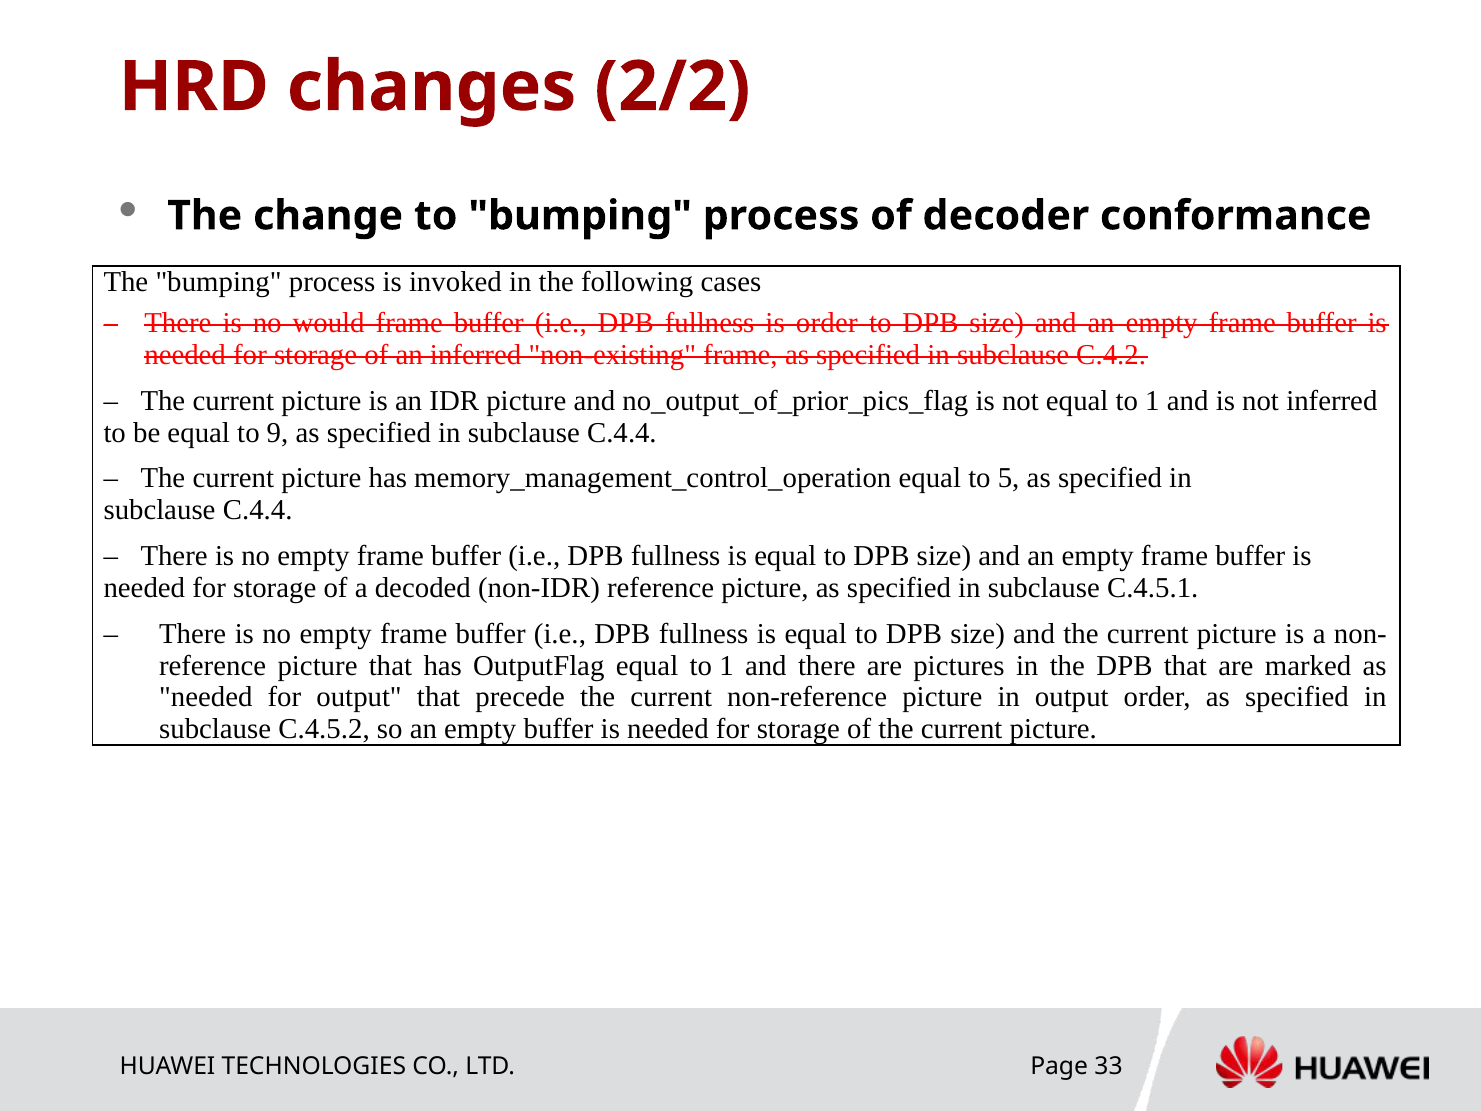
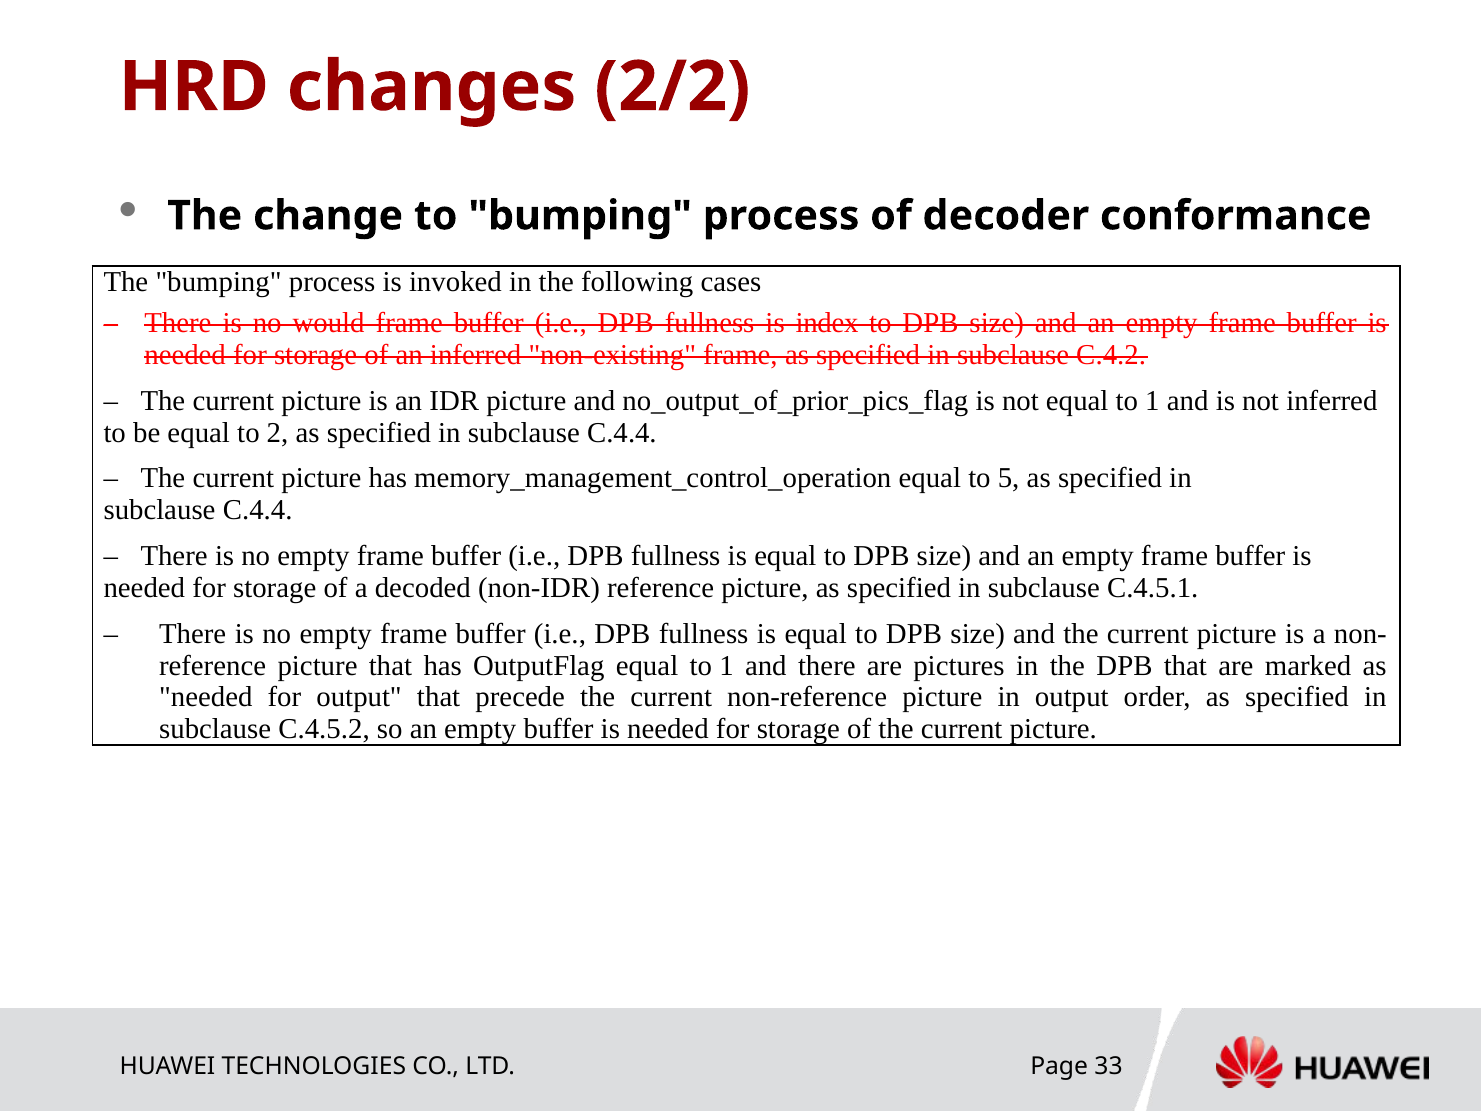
is order: order -> index (827, 323)
9: 9 -> 2 (278, 432)
